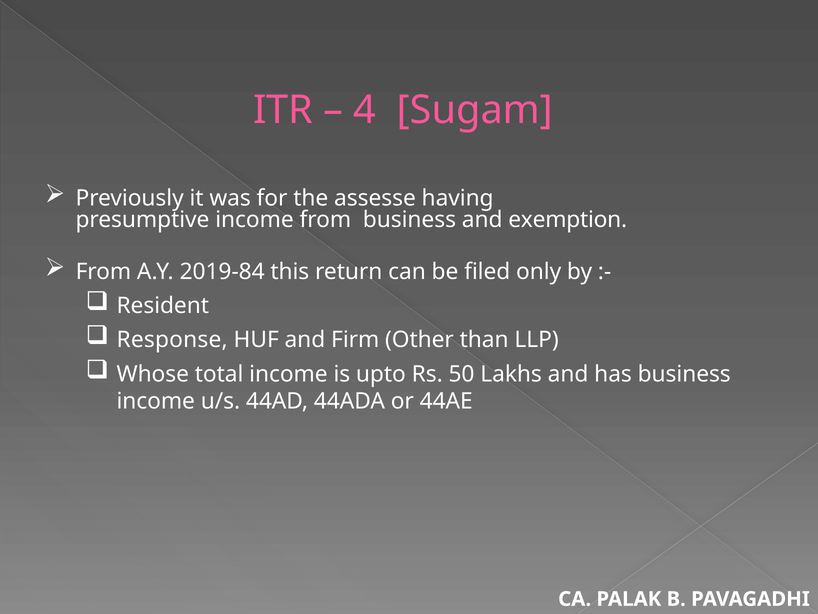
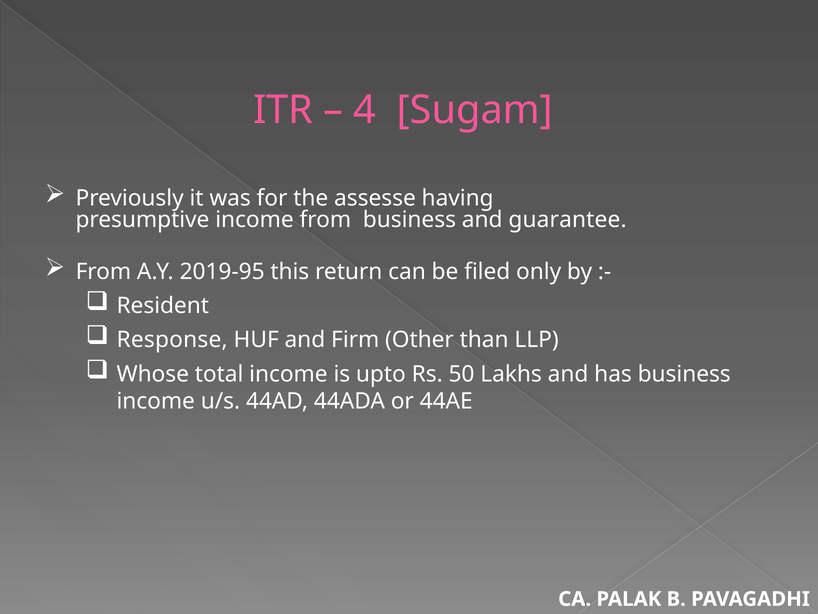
exemption: exemption -> guarantee (567, 220)
2019-84: 2019-84 -> 2019-95 (222, 271)
